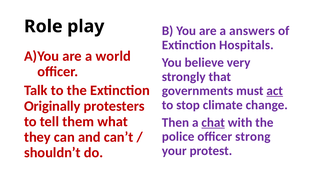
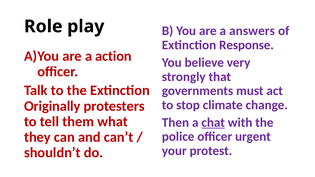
Hospitals: Hospitals -> Response (246, 45)
world: world -> action (113, 56)
act underline: present -> none (275, 91)
strong: strong -> urgent (253, 137)
